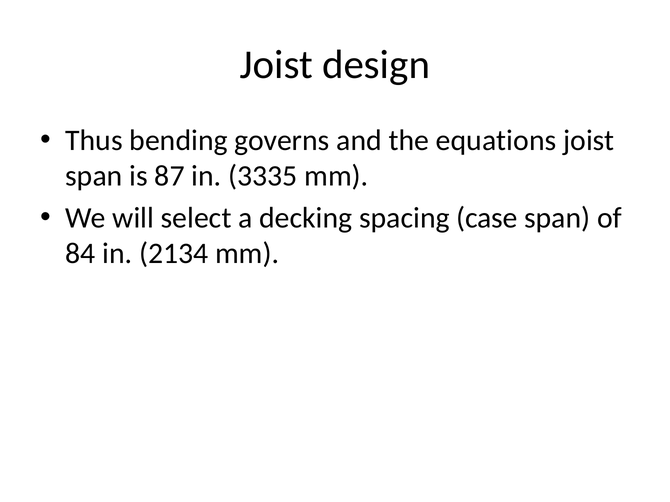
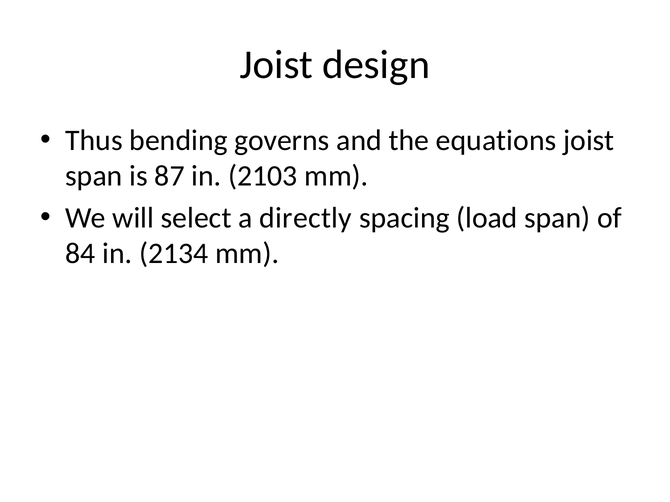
3335: 3335 -> 2103 (263, 176)
decking: decking -> directly (306, 218)
case: case -> load (487, 218)
